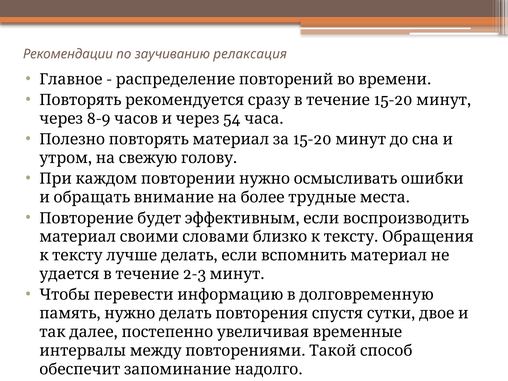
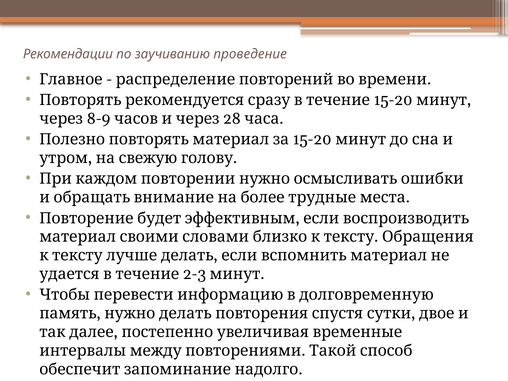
релаксация: релаксация -> проведение (250, 54)
54: 54 -> 28 (232, 119)
